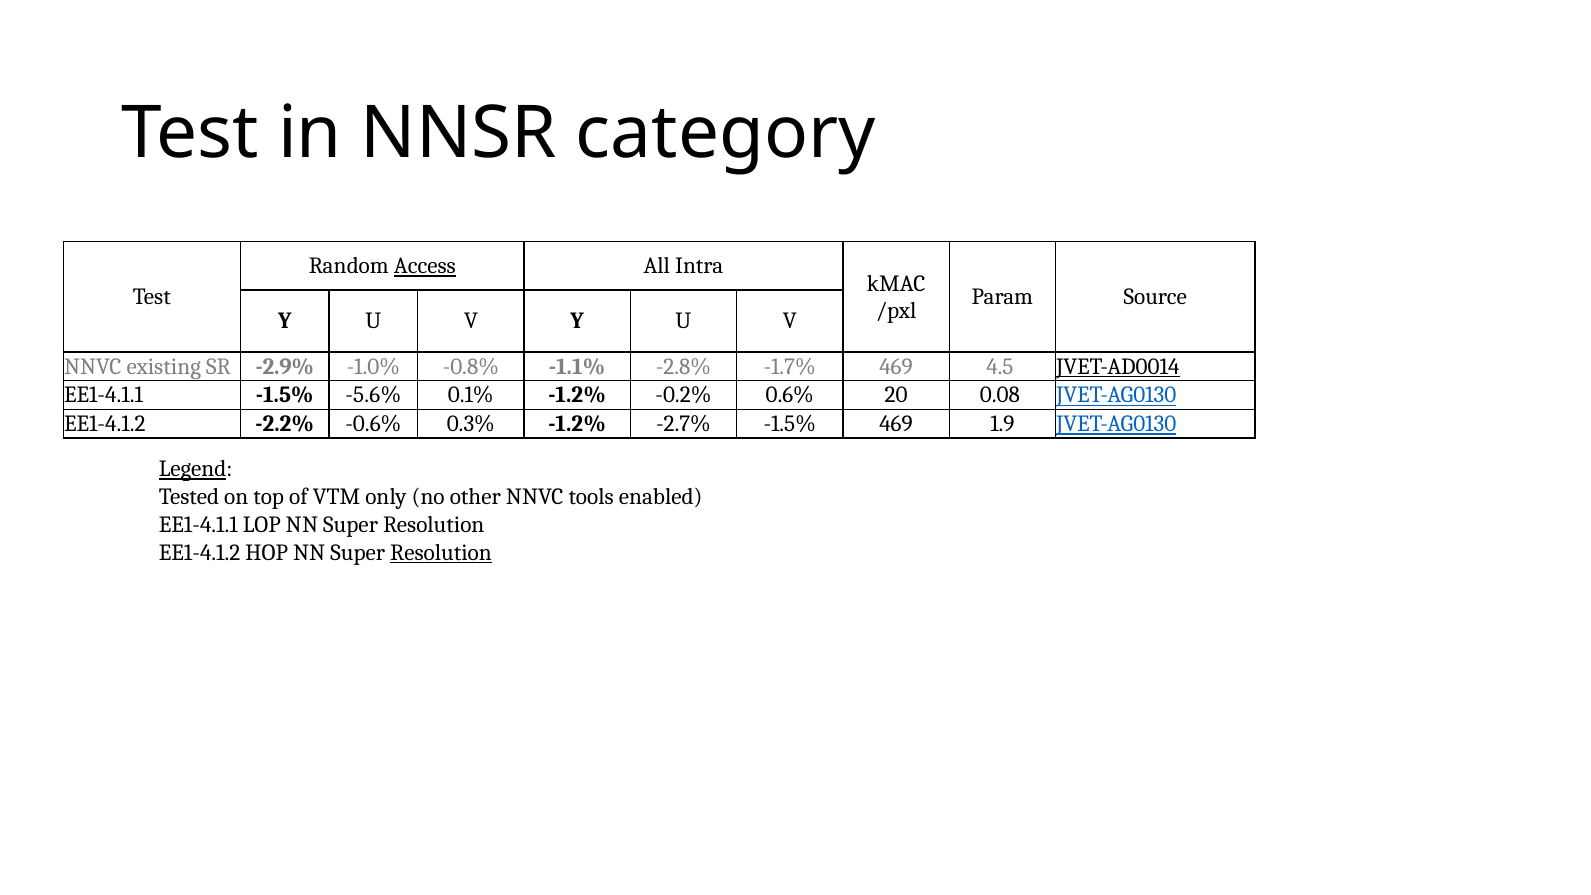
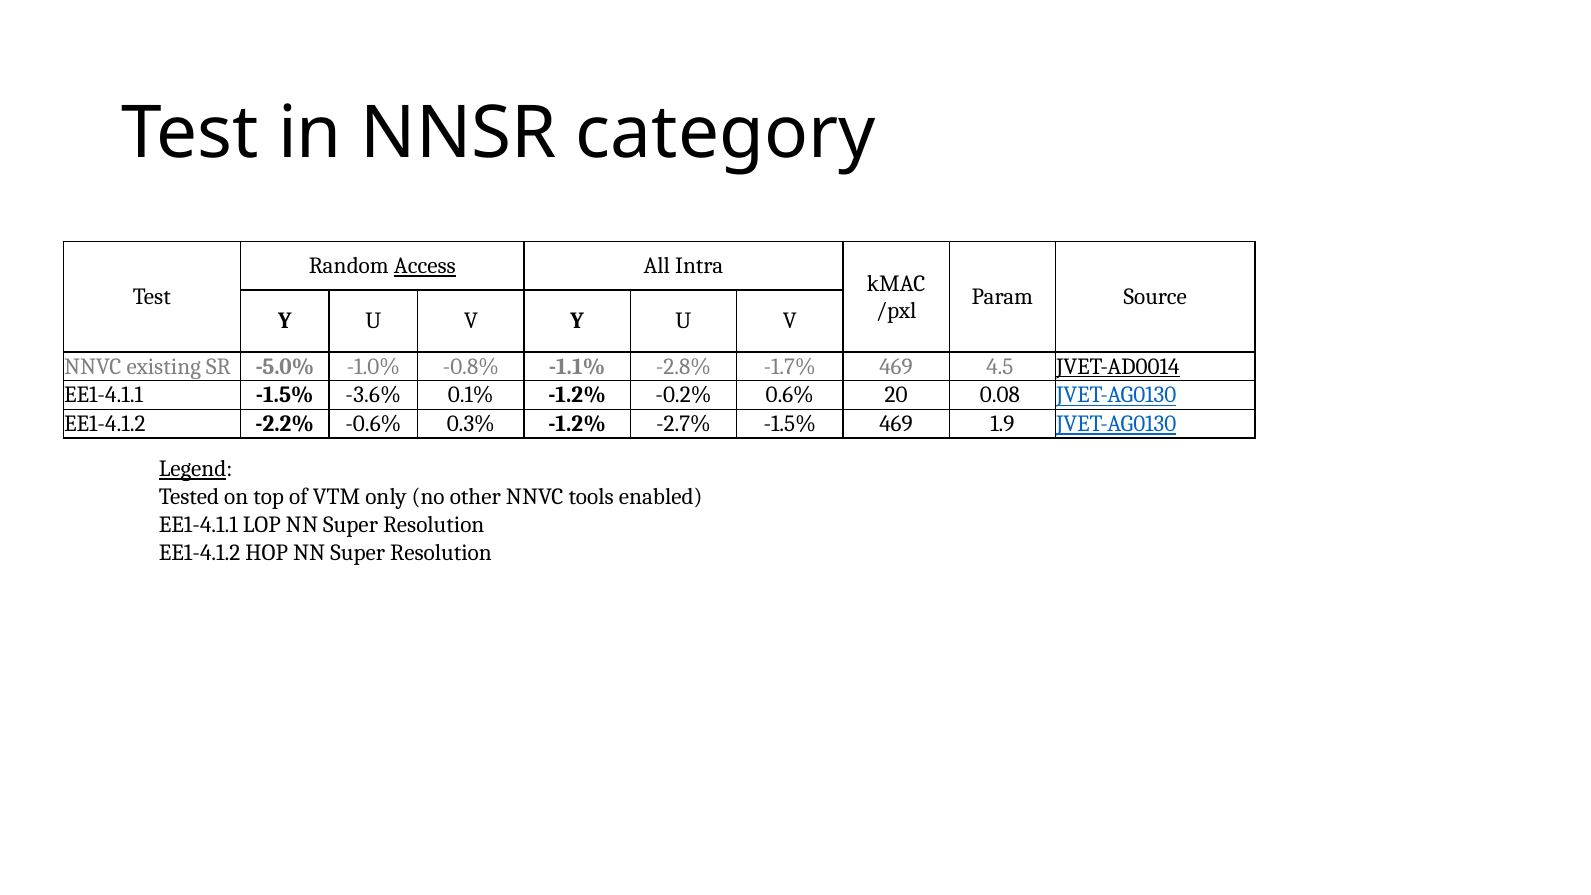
-2.9%: -2.9% -> -5.0% (285, 367)
-5.6%: -5.6% -> -3.6% (373, 395)
Resolution underline: present -> none (441, 552)
